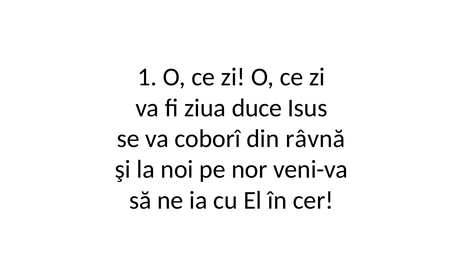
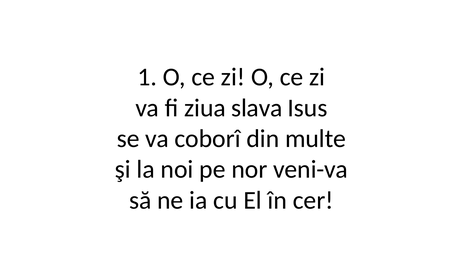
duce: duce -> slava (257, 108)
râvnă: râvnă -> multe (316, 139)
